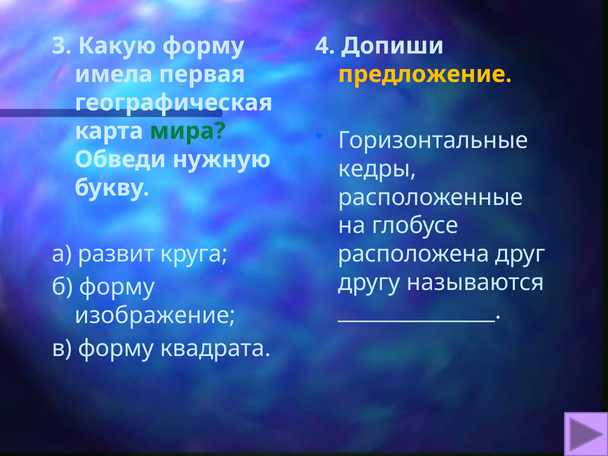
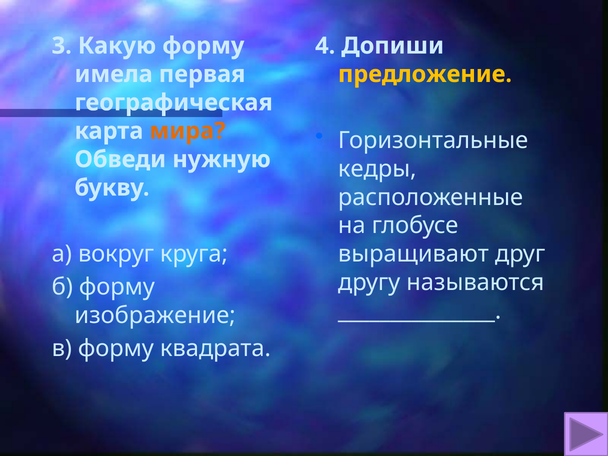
мира colour: green -> orange (187, 131)
развит: развит -> вокруг (116, 254)
расположена: расположена -> выращивают (413, 254)
